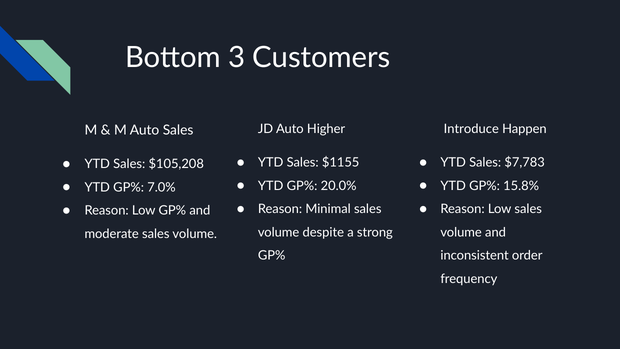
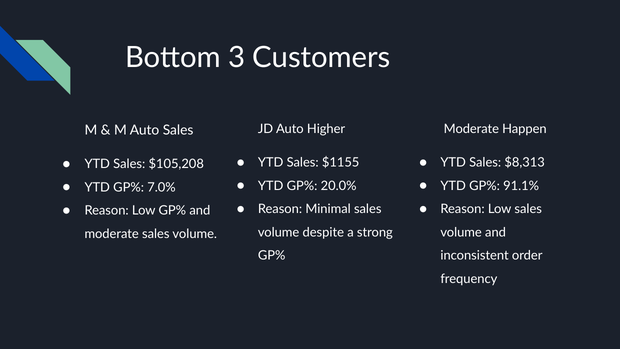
Introduce: Introduce -> Moderate (471, 129)
$7,783: $7,783 -> $8,313 (525, 162)
15.8%: 15.8% -> 91.1% (521, 186)
